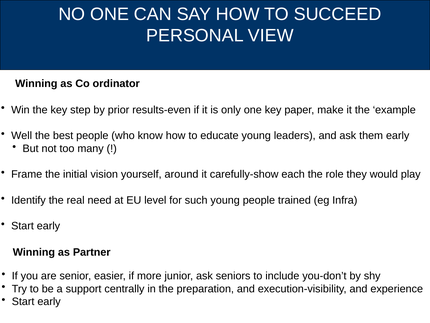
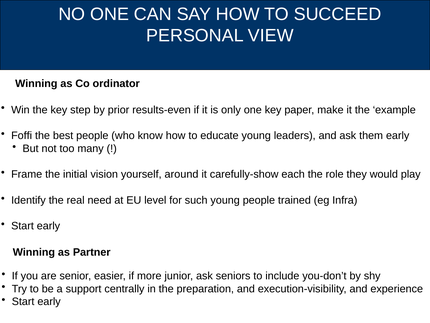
Well: Well -> Foffi (22, 135)
